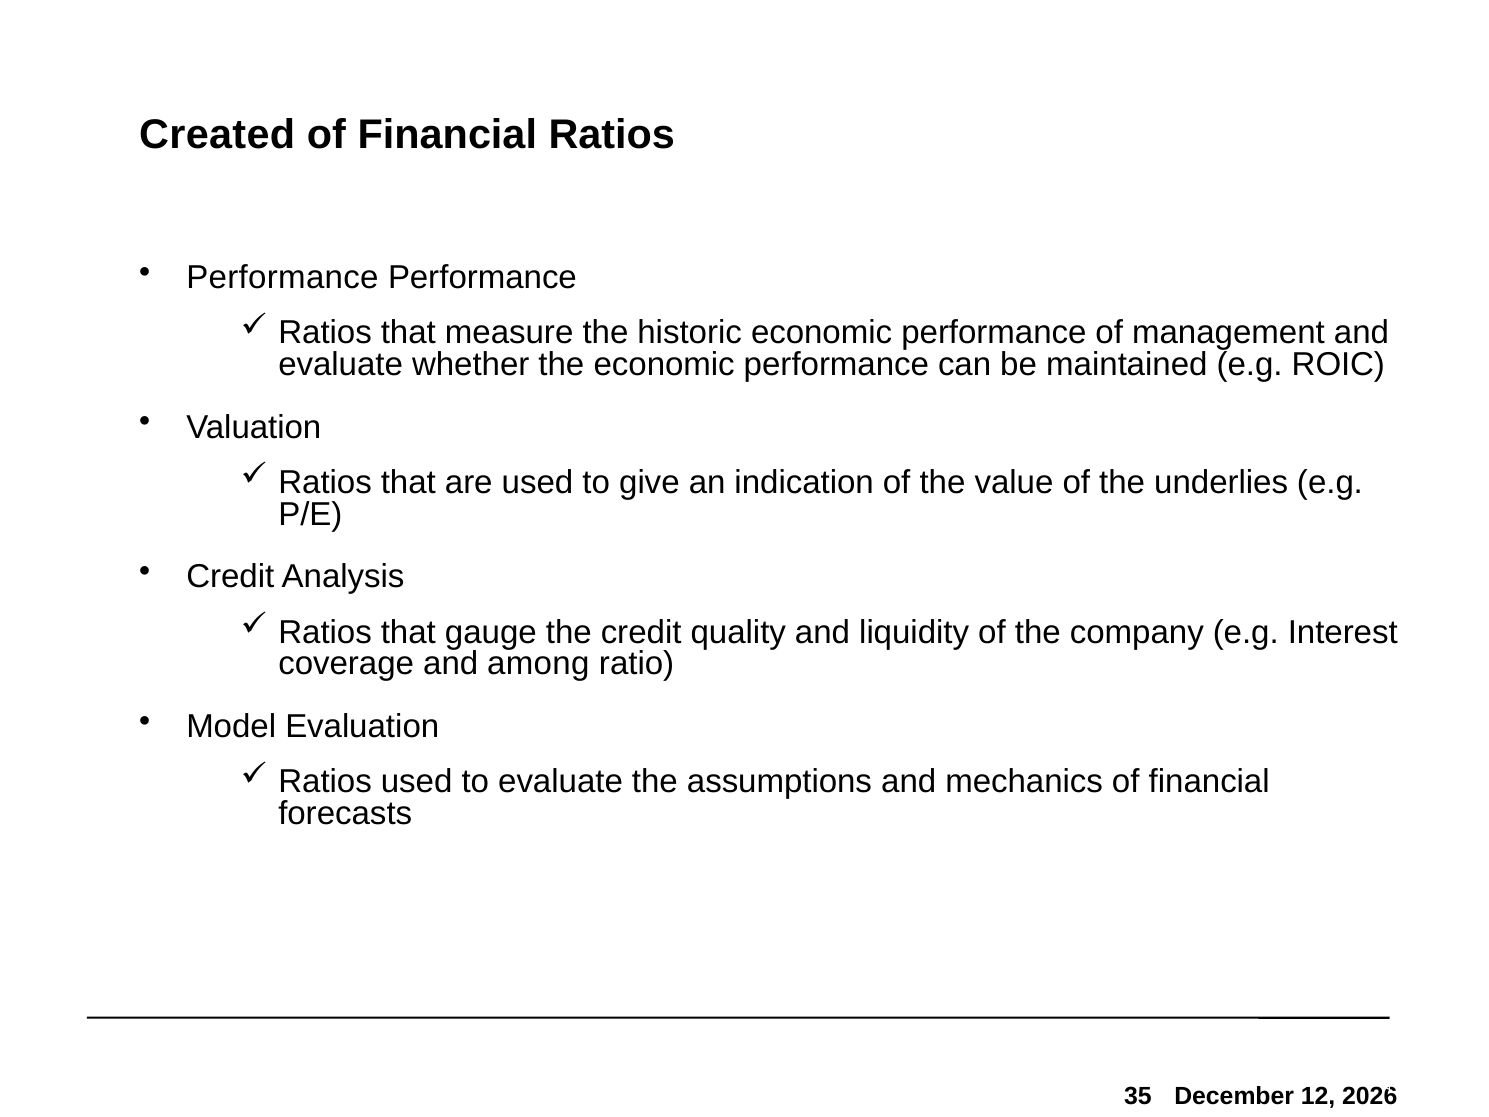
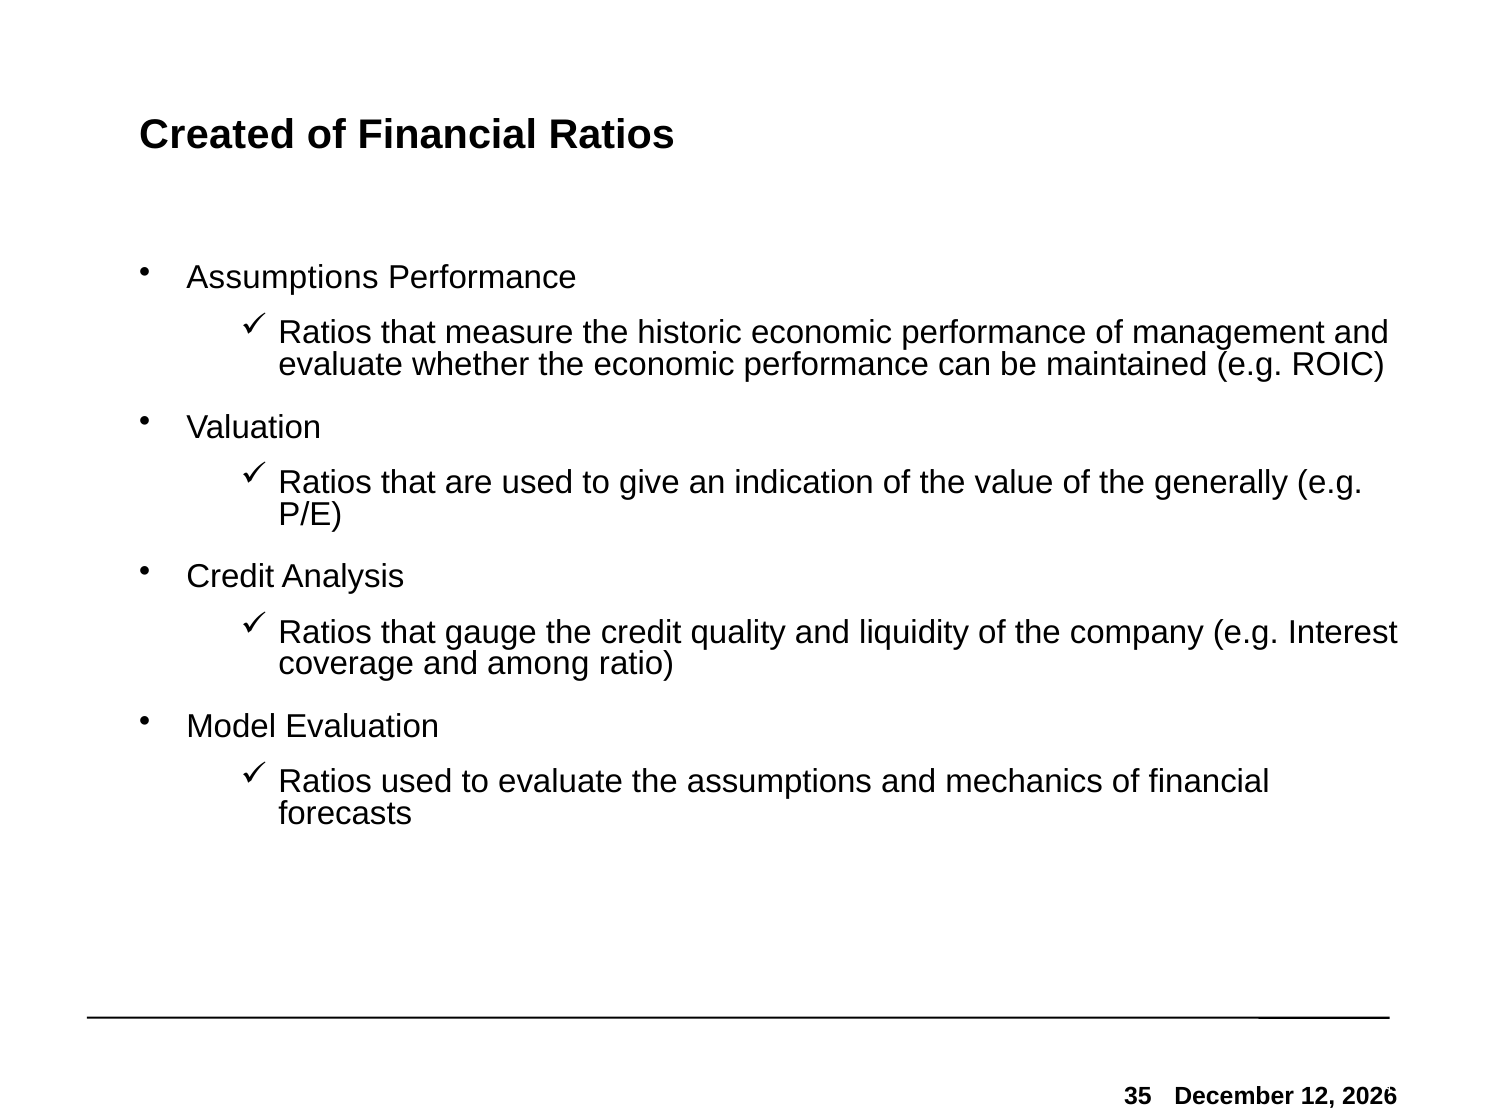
Performance: Performance -> Assumptions (283, 278)
underlies: underlies -> generally (1221, 483)
